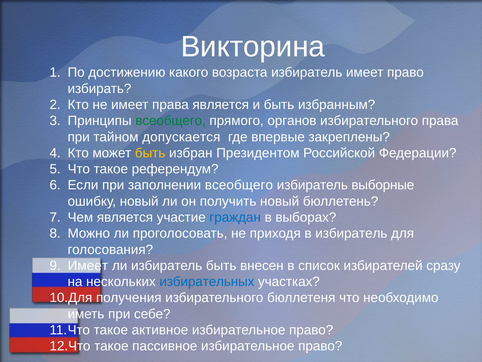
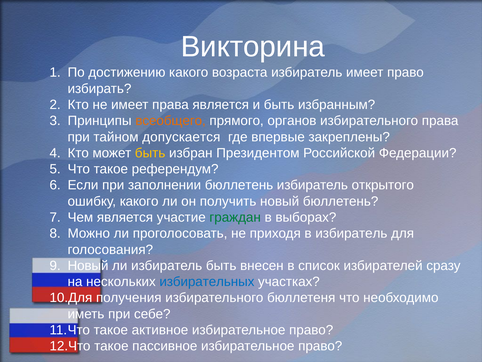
всеобщего colour: green -> orange (171, 121)
заполнении всеобщего: всеобщего -> бюллетень (239, 185)
выборные: выборные -> открытого (383, 185)
ошибку новый: новый -> какого (139, 201)
граждан colour: blue -> green (235, 217)
Имеет: Имеет -> Новый (88, 265)
